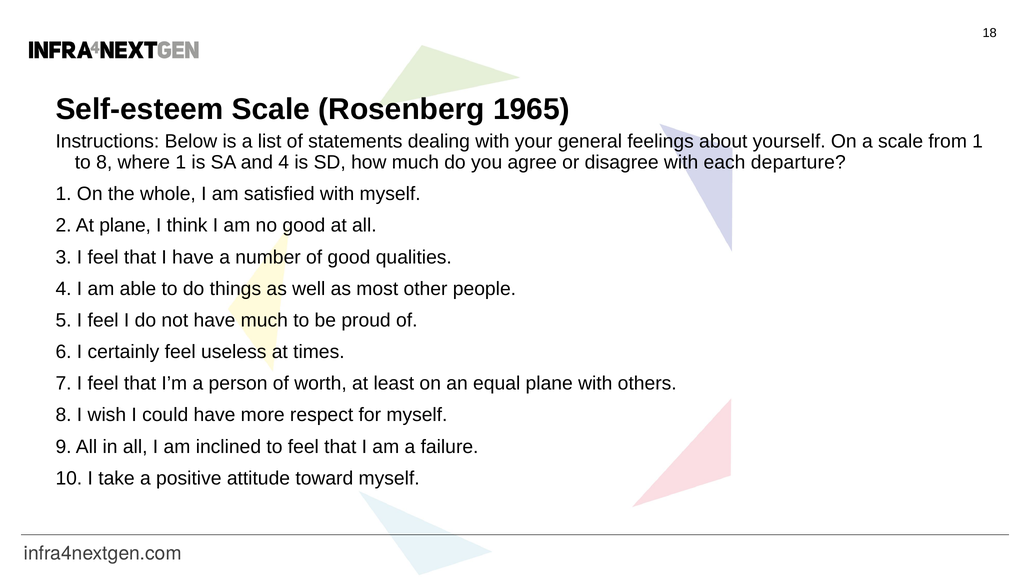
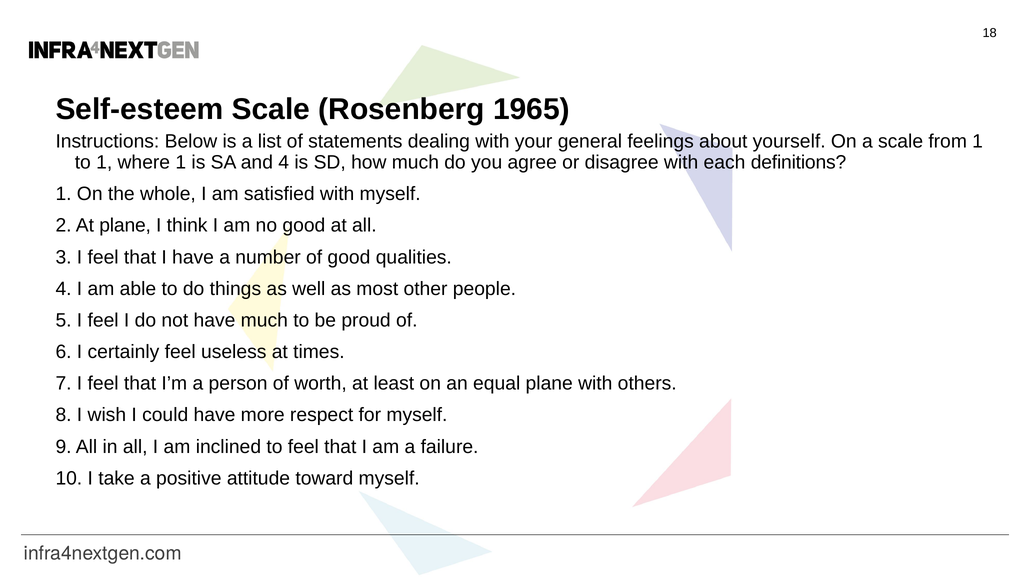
to 8: 8 -> 1 (104, 162)
departure: departure -> definitions (799, 162)
